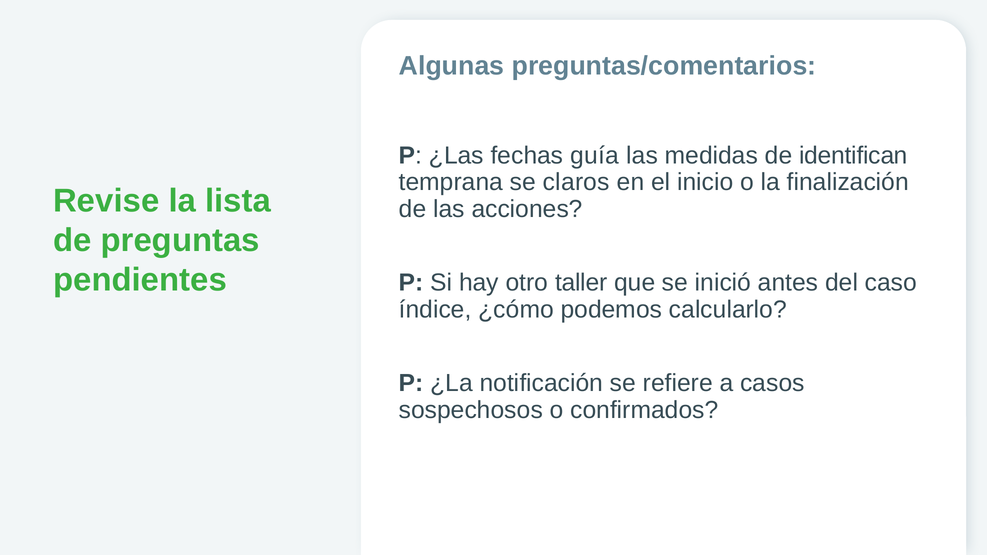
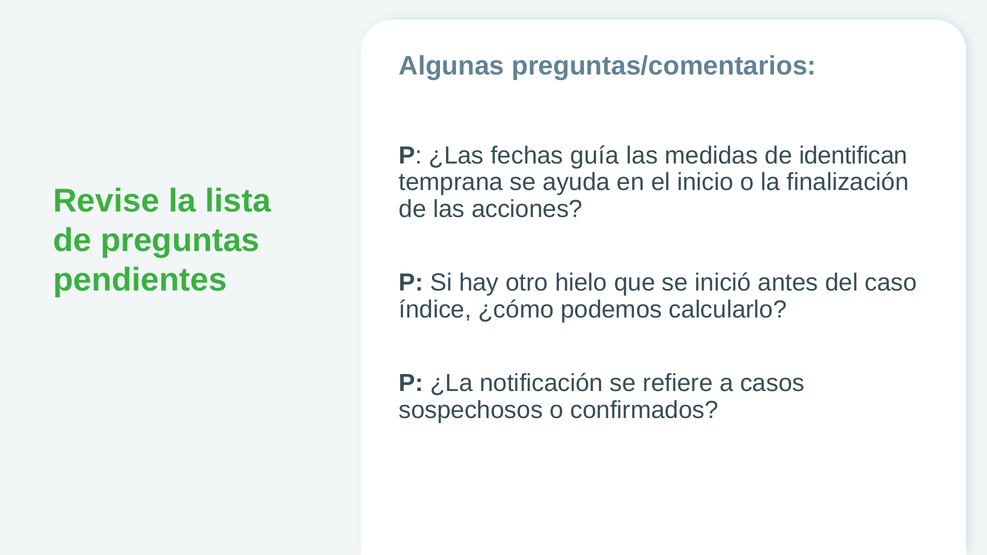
claros: claros -> ayuda (576, 182)
taller: taller -> hielo (581, 283)
